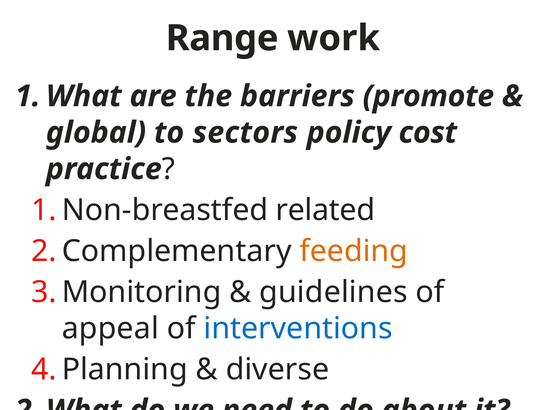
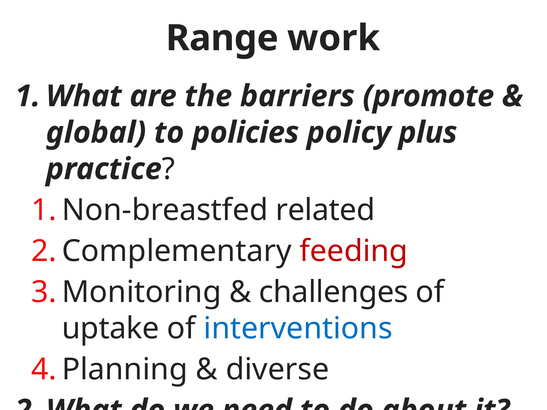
sectors: sectors -> policies (246, 133)
cost: cost -> plus (428, 133)
feeding colour: orange -> red (354, 251)
guidelines: guidelines -> challenges (334, 292)
appeal: appeal -> uptake (111, 329)
